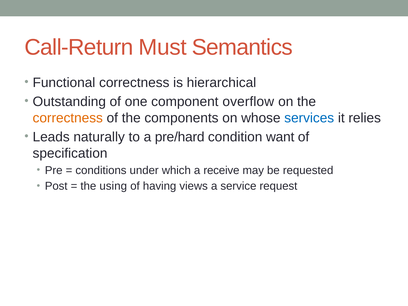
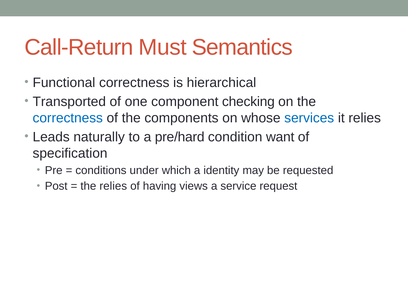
Outstanding: Outstanding -> Transported (69, 102)
overflow: overflow -> checking (248, 102)
correctness colour: orange -> blue (68, 118)
receive: receive -> identity (221, 170)
the using: using -> relies (113, 186)
